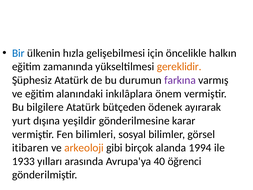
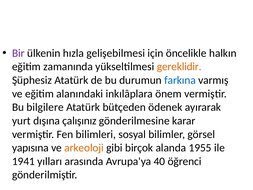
Bir colour: blue -> purple (18, 53)
farkına colour: purple -> blue (180, 80)
yeşildir: yeşildir -> çalışınız (79, 121)
itibaren: itibaren -> yapısına (30, 148)
1994: 1994 -> 1955 (200, 148)
1933: 1933 -> 1941 (23, 161)
